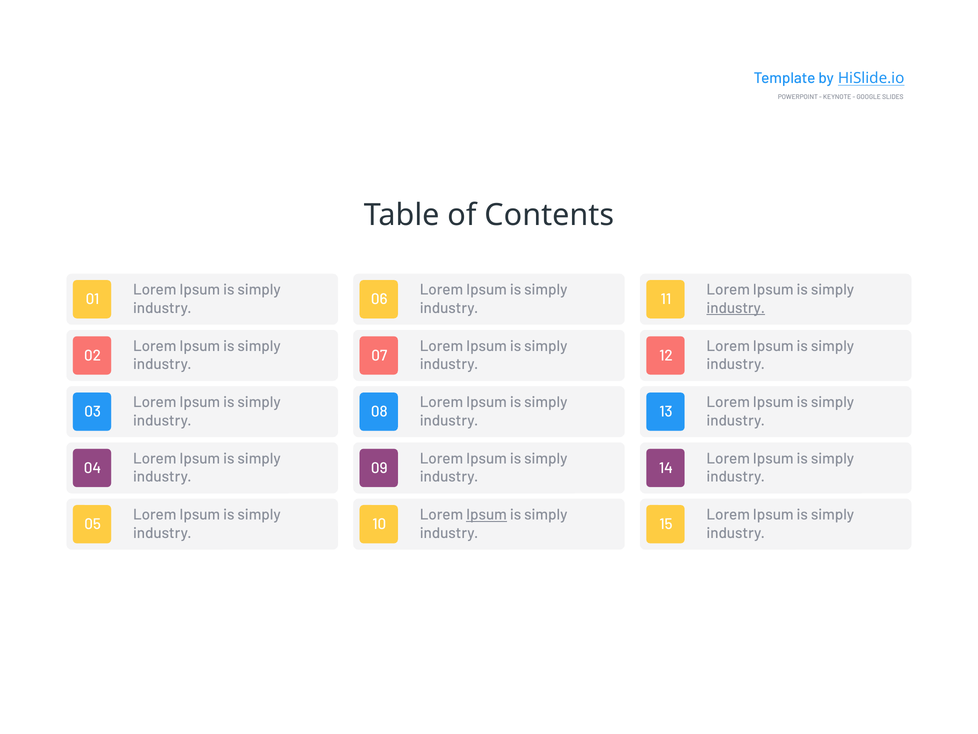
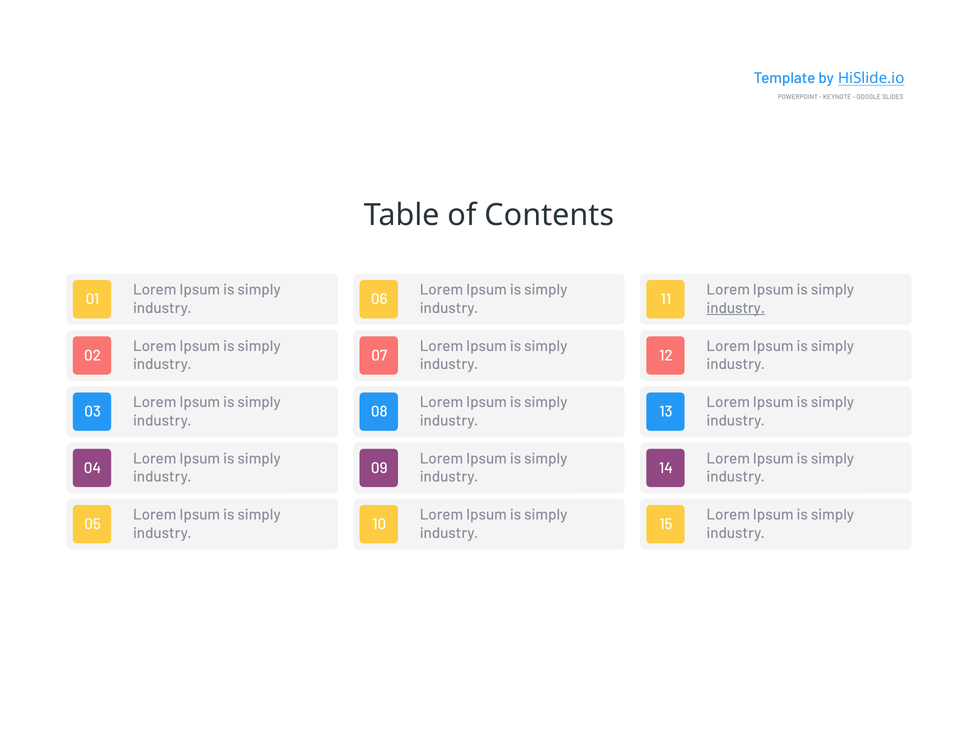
Ipsum underline: present -> none (486, 514)
